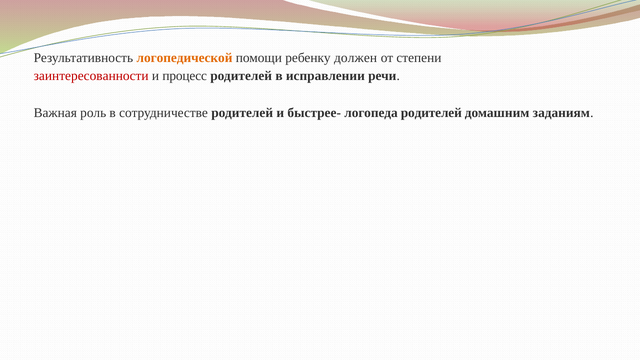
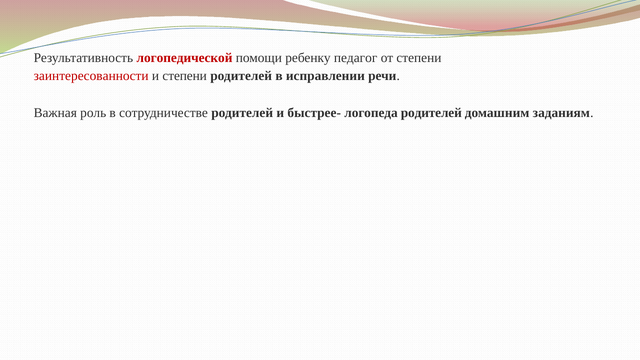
логопедической colour: orange -> red (184, 58)
должен: должен -> педагог (356, 58)
и процесс: процесс -> степени (185, 76)
